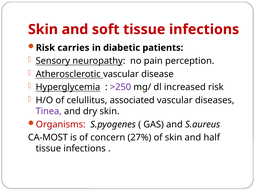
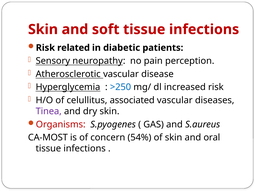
carries: carries -> related (74, 48)
>250 colour: purple -> blue (121, 87)
27%: 27% -> 54% (139, 138)
half: half -> oral (212, 138)
